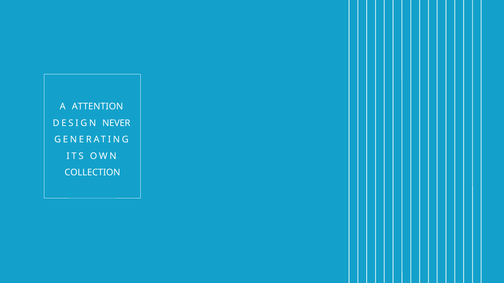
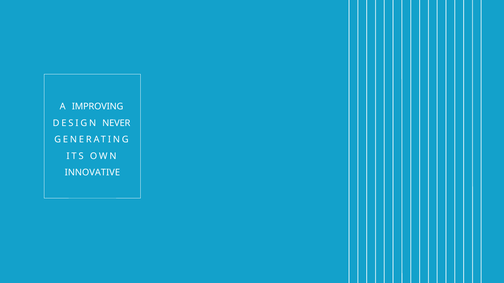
ATTENTION: ATTENTION -> IMPROVING (98, 107)
COLLECTION: COLLECTION -> INNOVATIVE (92, 173)
